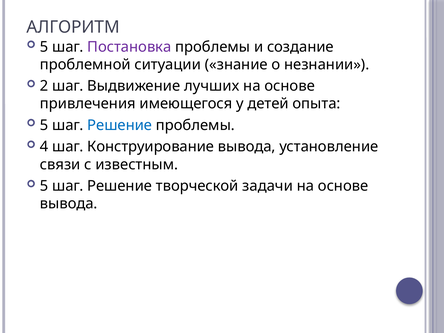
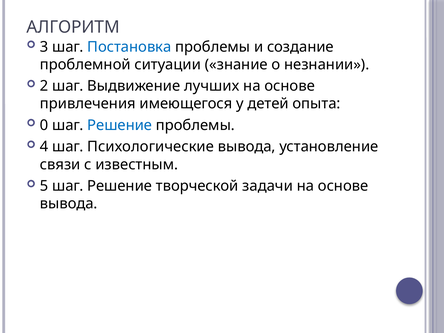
5: 5 -> 3 (44, 47)
Постановка colour: purple -> blue (129, 47)
5: 5 -> 0 (44, 125)
Конструирование: Конструирование -> Психологические (151, 147)
